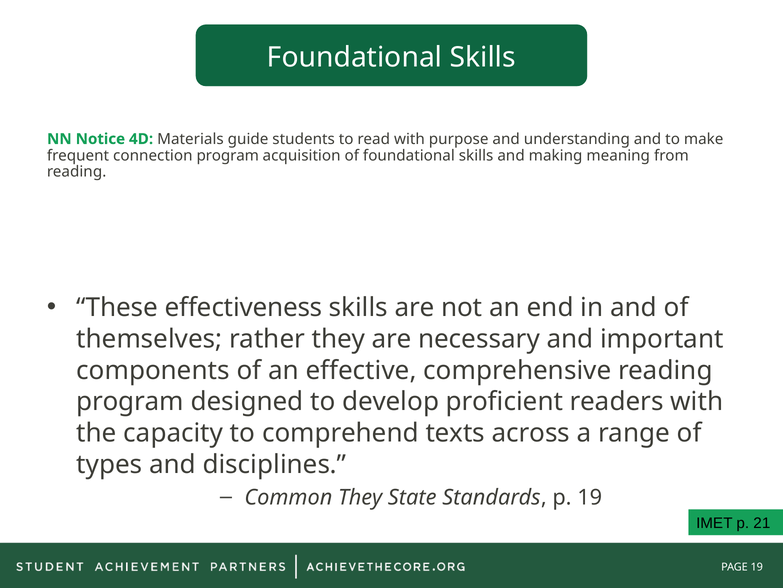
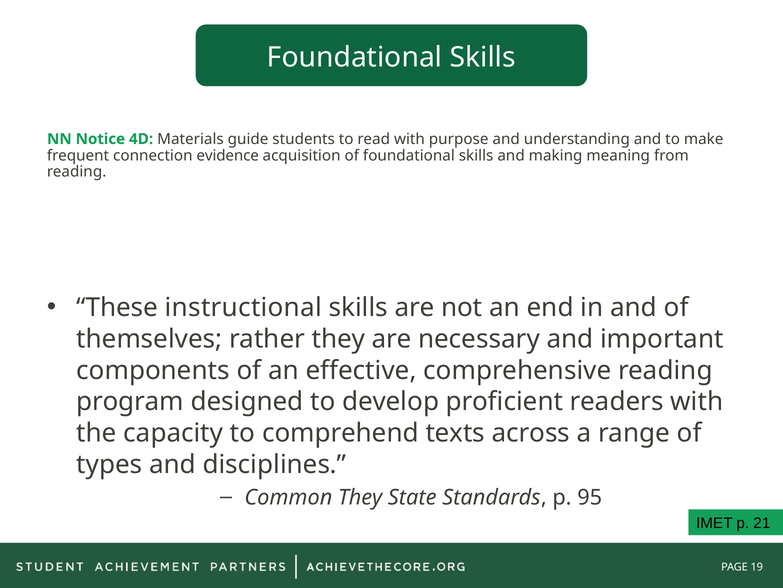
connection program: program -> evidence (228, 155)
effectiveness: effectiveness -> instructional (243, 307)
p 19: 19 -> 95 (590, 497)
